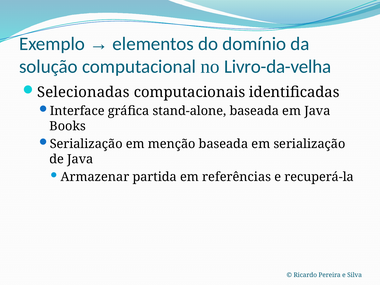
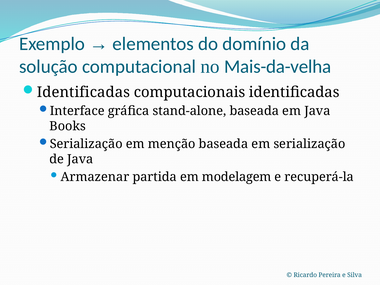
Livro-da-velha: Livro-da-velha -> Mais-da-velha (278, 67)
Selecionadas: Selecionadas -> Identificadas (83, 92)
referências: referências -> modelagem (237, 177)
